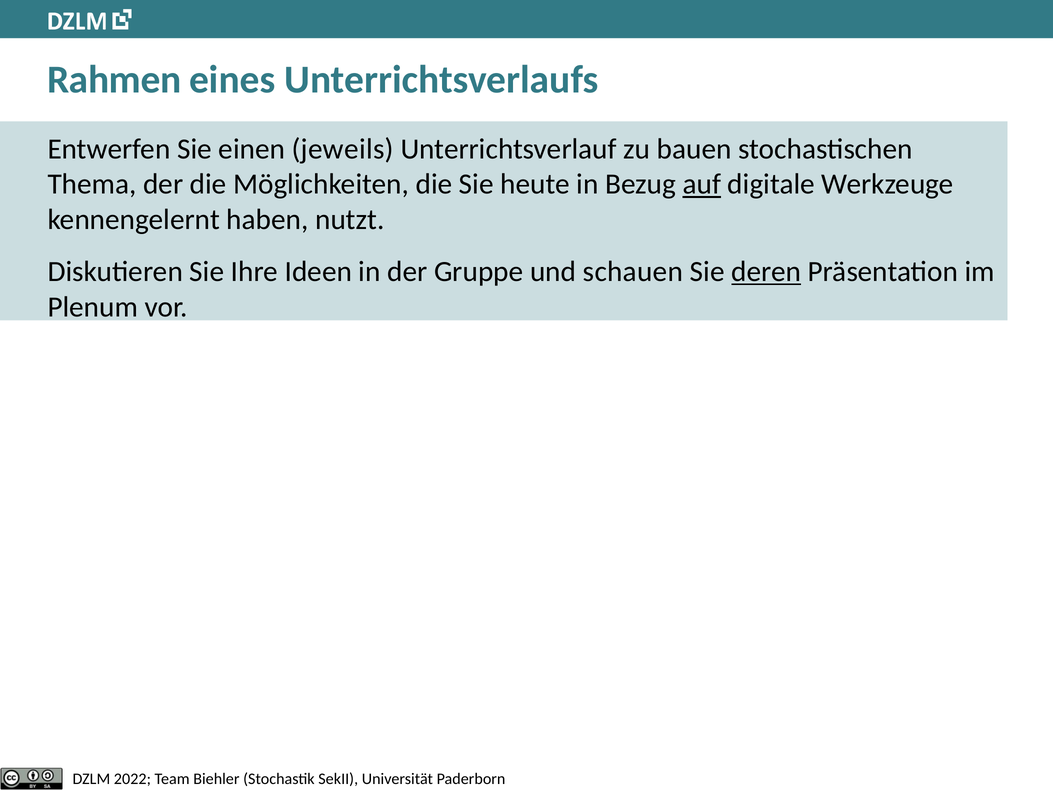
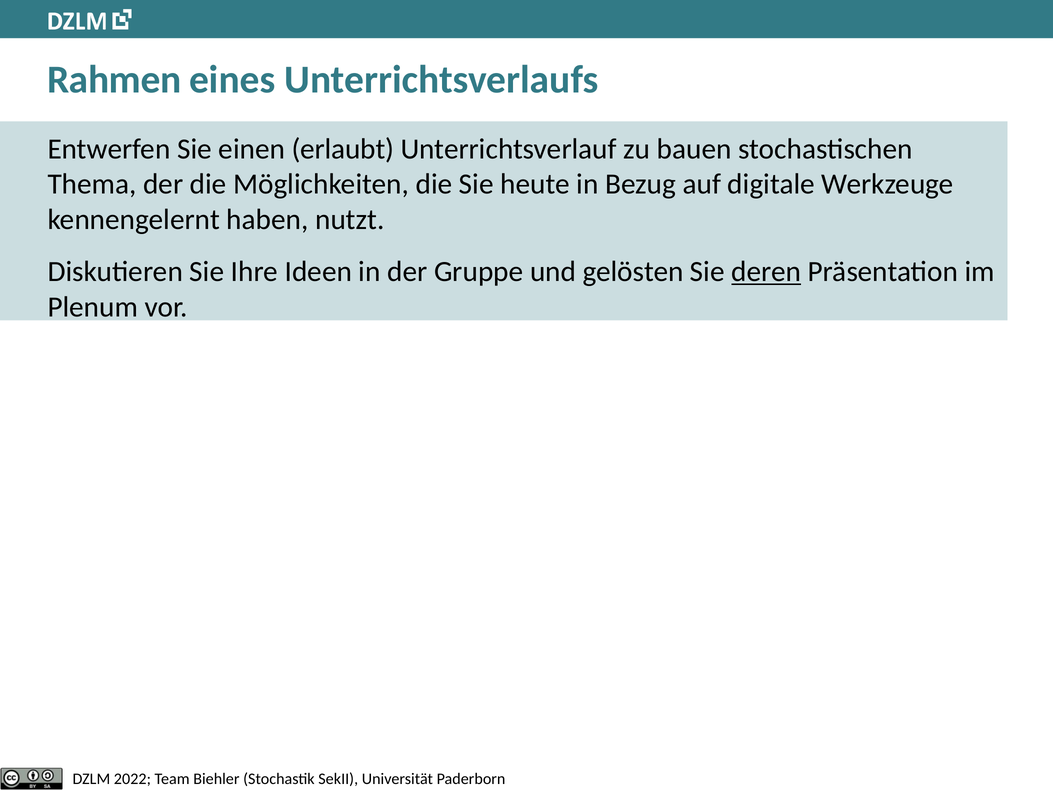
jeweils: jeweils -> erlaubt (343, 149)
auf underline: present -> none (702, 184)
schauen: schauen -> gelösten (633, 272)
